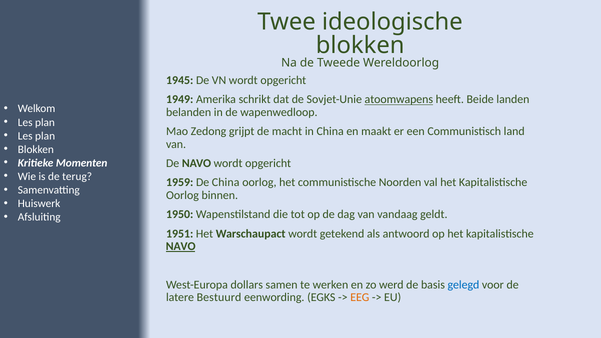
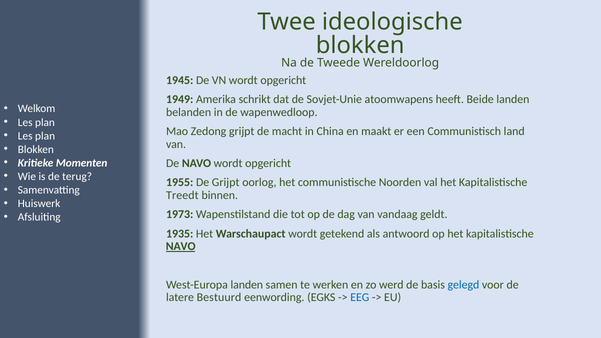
atoomwapens underline: present -> none (399, 100)
1959: 1959 -> 1955 (180, 183)
De China: China -> Grijpt (226, 183)
Oorlog: Oorlog -> Treedt (182, 195)
1950: 1950 -> 1973 (180, 215)
1951: 1951 -> 1935 (180, 234)
West-Europa dollars: dollars -> landen (247, 285)
EEG colour: orange -> blue (360, 298)
